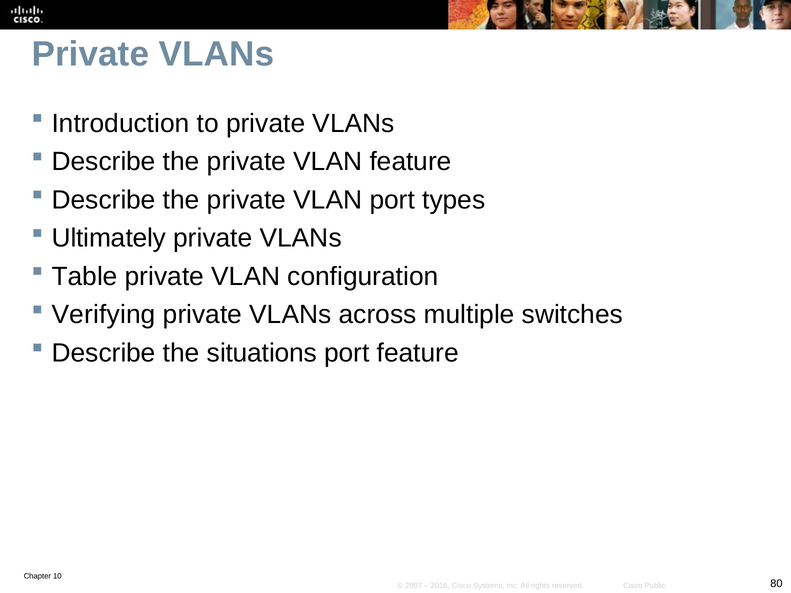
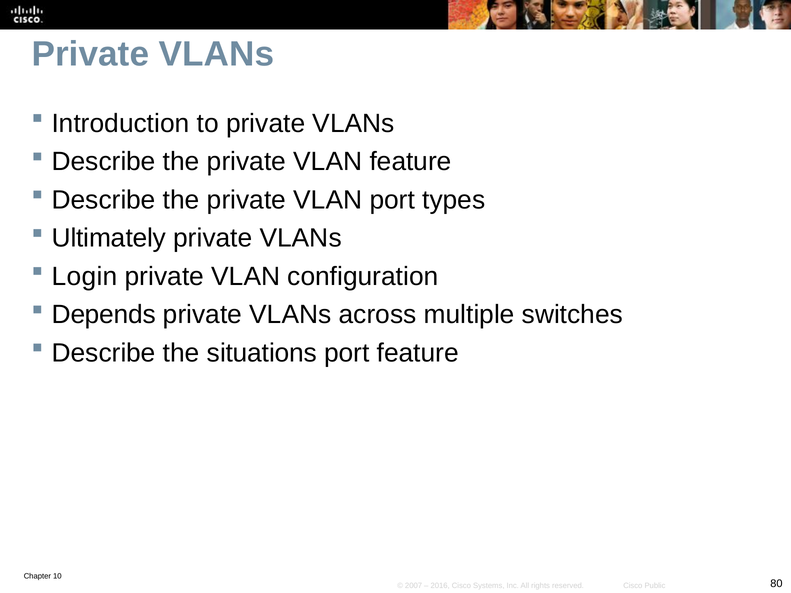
Table: Table -> Login (85, 277)
Verifying: Verifying -> Depends (104, 315)
